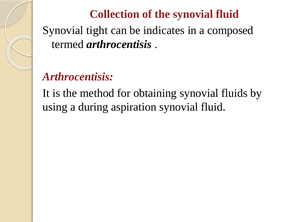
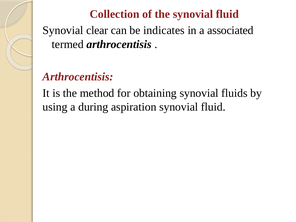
tight: tight -> clear (97, 30)
composed: composed -> associated (230, 30)
